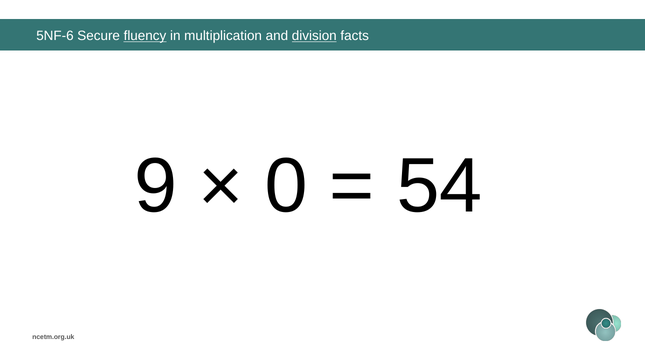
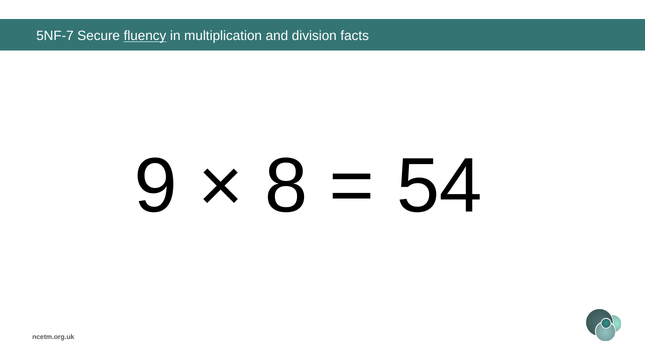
5NF-6: 5NF-6 -> 5NF-7 (55, 36)
division underline: present -> none (314, 36)
0: 0 -> 8 (286, 186)
